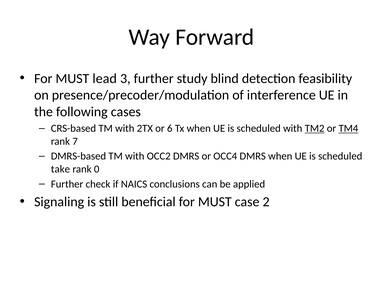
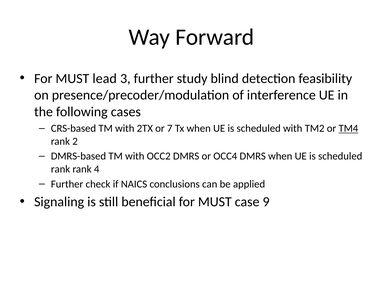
6: 6 -> 7 (170, 128)
TM2 underline: present -> none (315, 128)
7: 7 -> 2 (75, 141)
take: take -> rank (61, 169)
0: 0 -> 4 (97, 169)
2: 2 -> 9 (266, 201)
